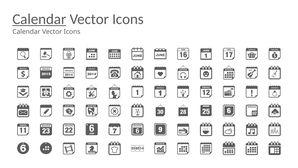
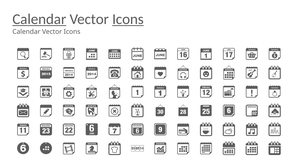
Icons underline: none -> present (128, 19)
